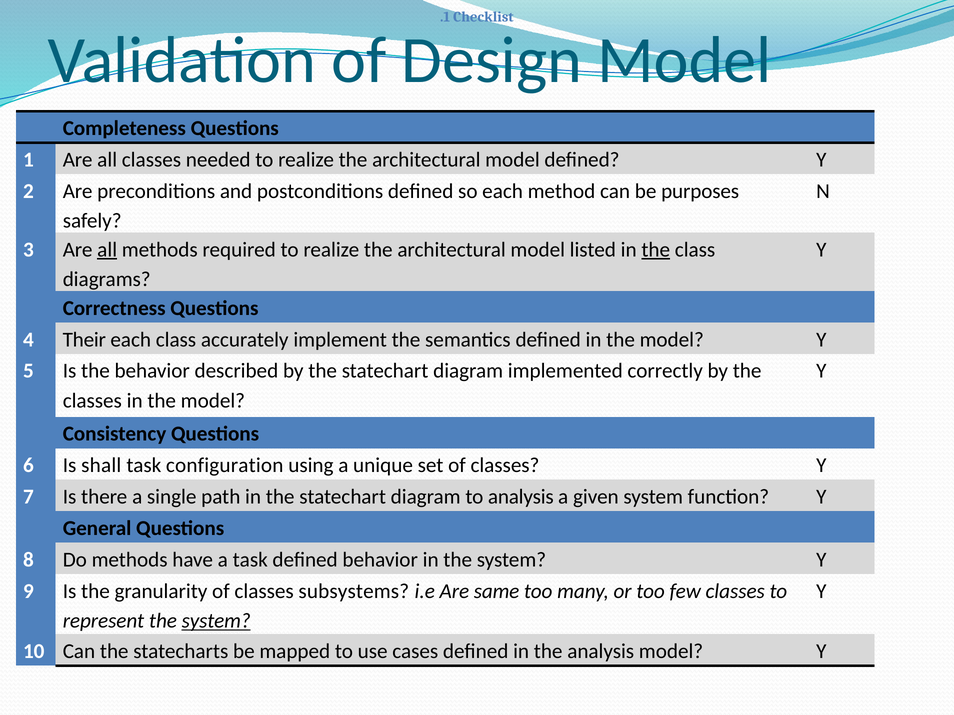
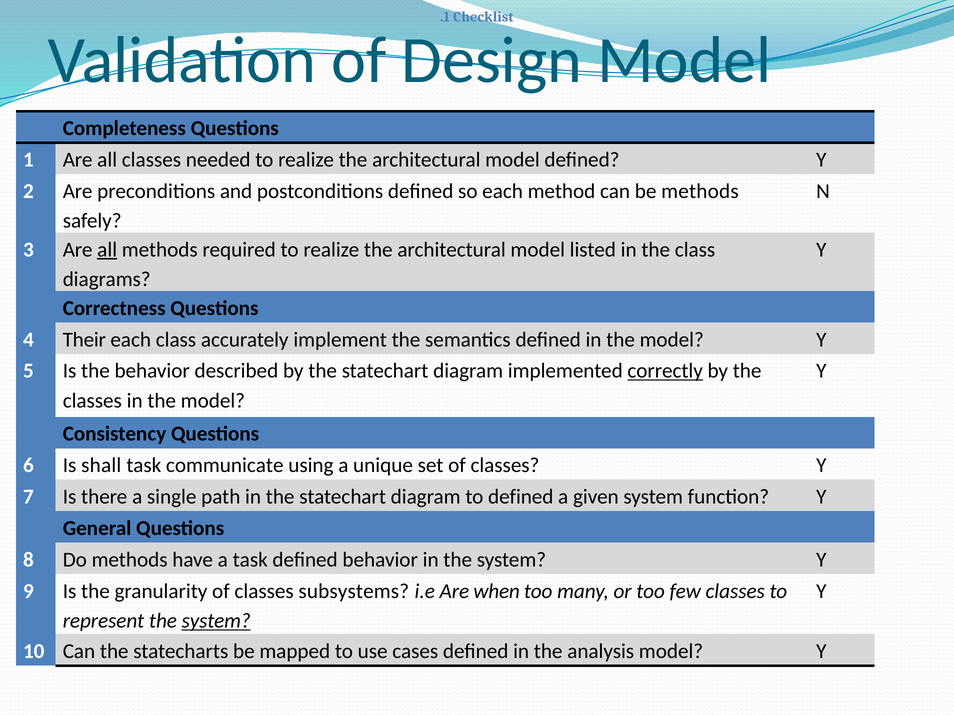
be purposes: purposes -> methods (700, 191)
the underline: present -> none (656, 250)
correctly underline: none -> present (665, 371)
configuration: configuration -> communicate (225, 466)
to analysis: analysis -> defined (521, 497)
same: same -> when (497, 592)
